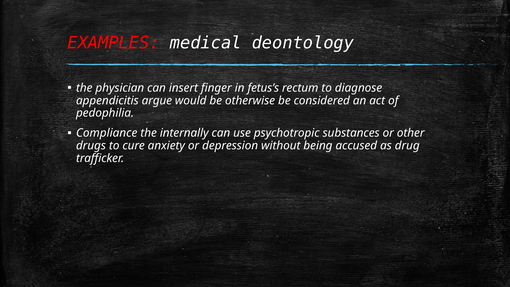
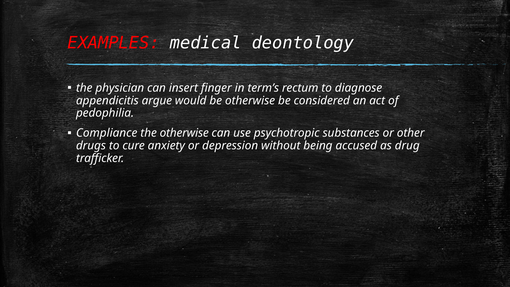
fetus’s: fetus’s -> term’s (263, 88)
the internally: internally -> otherwise (184, 133)
